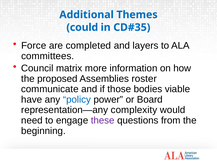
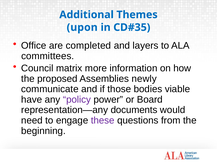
could: could -> upon (82, 27)
Force: Force -> Office (34, 46)
roster: roster -> newly (144, 79)
policy colour: blue -> purple (77, 99)
complexity: complexity -> documents (134, 110)
